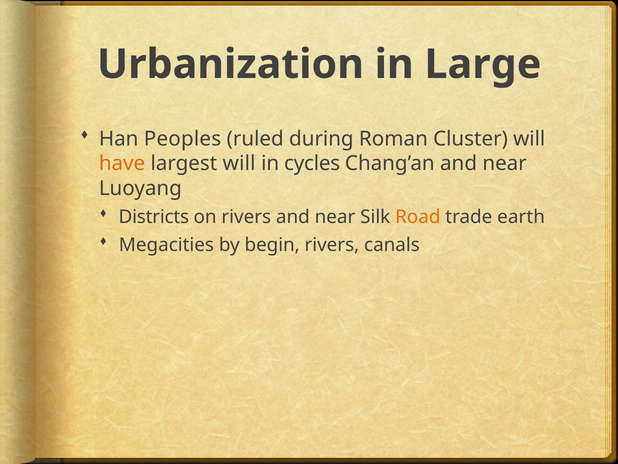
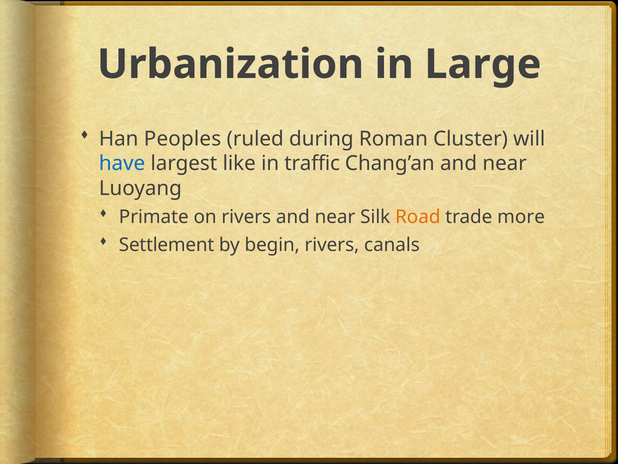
have colour: orange -> blue (122, 163)
largest will: will -> like (239, 163)
cycles: cycles -> traffic (312, 163)
Districts: Districts -> Primate (154, 217)
earth: earth -> more (521, 217)
Megacities: Megacities -> Settlement (167, 245)
